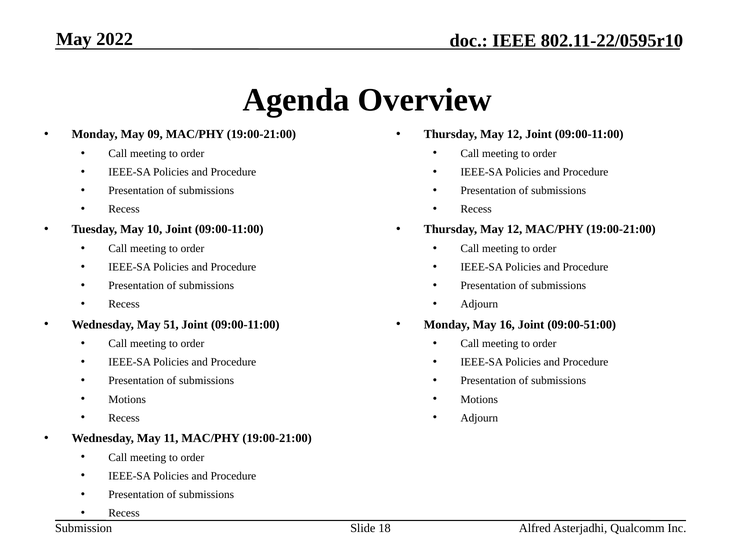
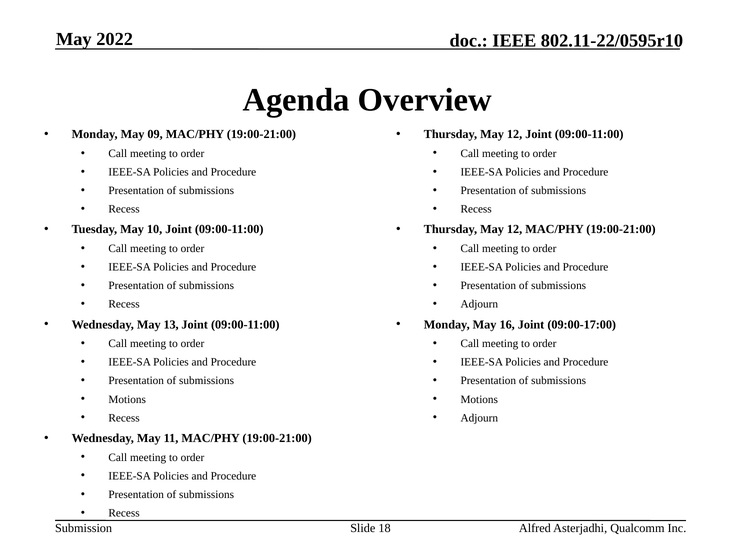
51: 51 -> 13 (171, 325)
09:00-51:00: 09:00-51:00 -> 09:00-17:00 (582, 325)
